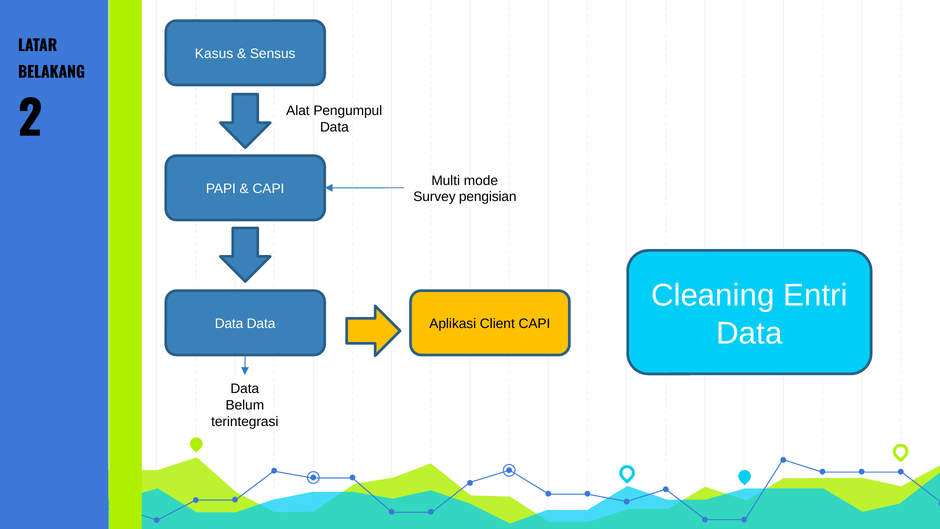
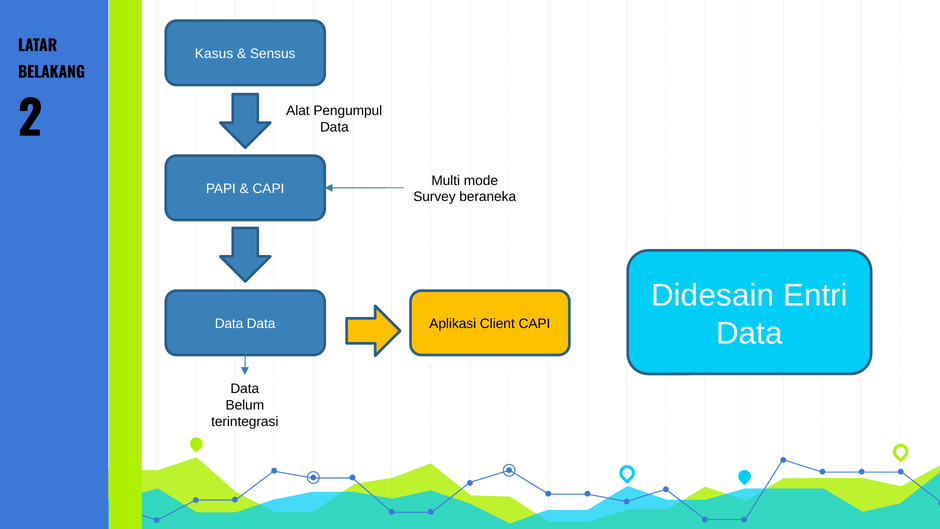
pengisian: pengisian -> beraneka (488, 197)
Cleaning: Cleaning -> Didesain (713, 295)
